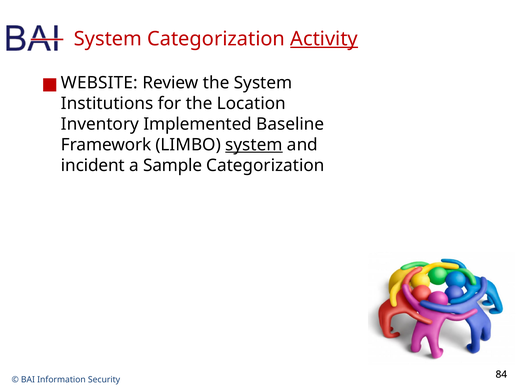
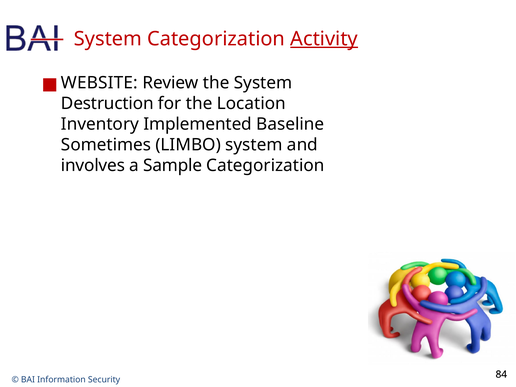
Institutions: Institutions -> Destruction (107, 104)
Framework: Framework -> Sometimes (106, 145)
system underline: present -> none (254, 145)
incident: incident -> involves (93, 165)
